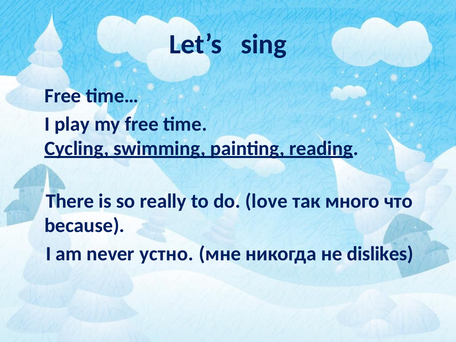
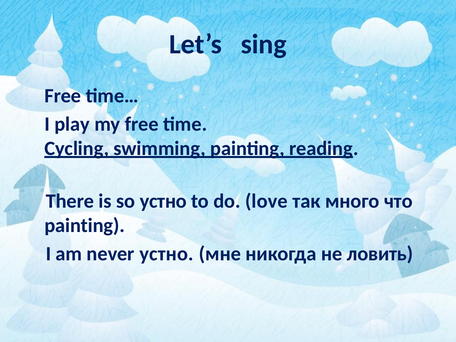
so really: really -> устно (163, 201)
because: because -> painting (85, 226)
dislikes: dislikes -> ловить (380, 254)
